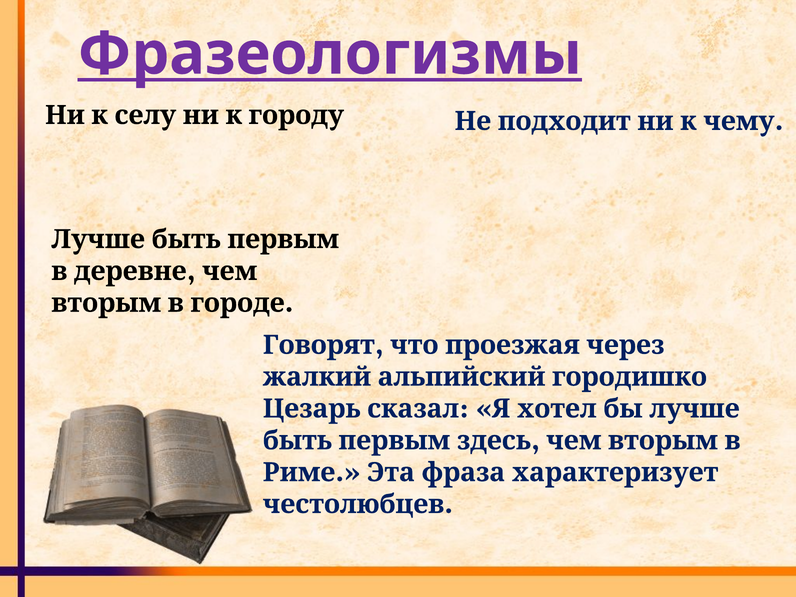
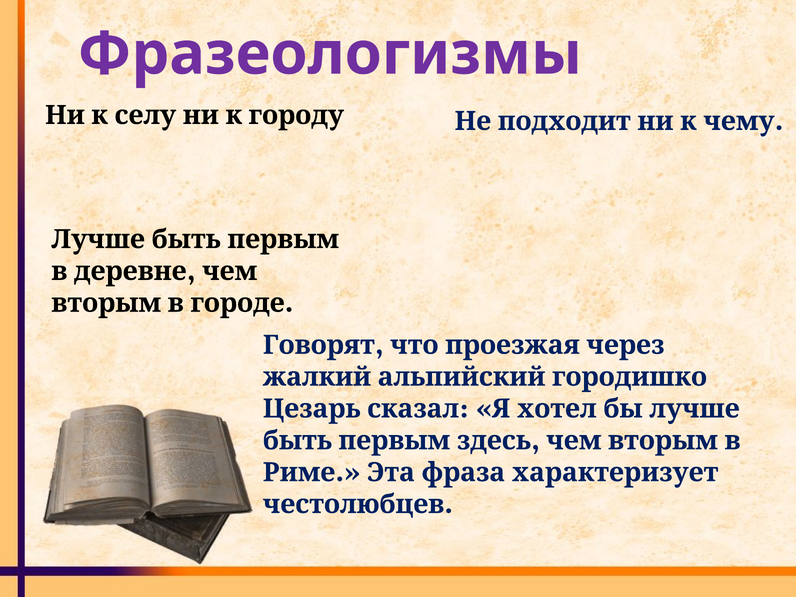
Фразеологизмы underline: present -> none (330, 54)
